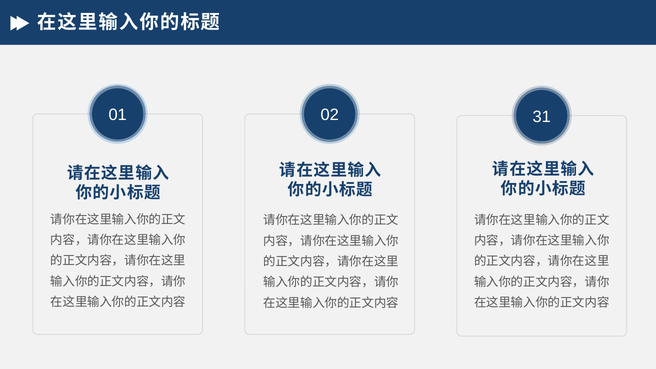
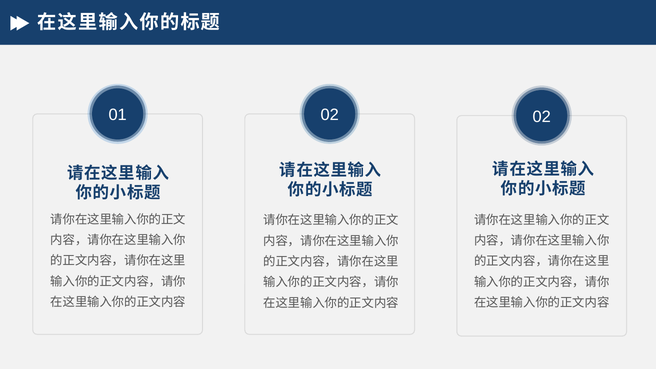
02 31: 31 -> 02 (542, 117)
